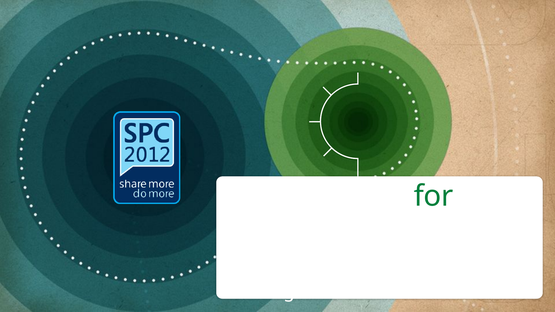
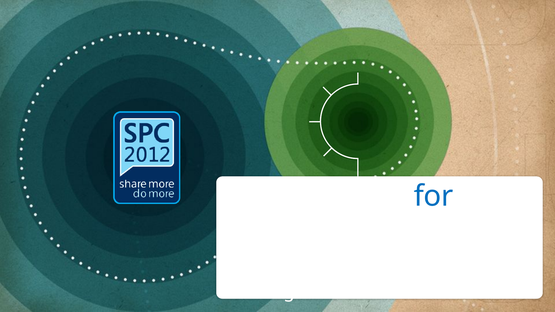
for colour: green -> blue (434, 196)
